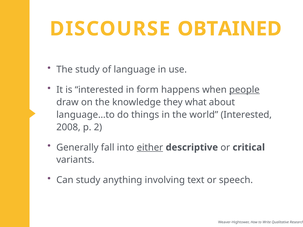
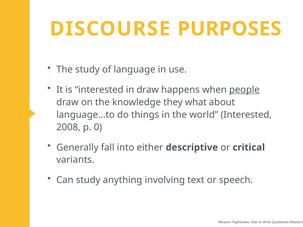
OBTAINED: OBTAINED -> PURPOSES (229, 29)
in form: form -> draw (148, 90)
2: 2 -> 0 (98, 127)
either underline: present -> none (150, 148)
